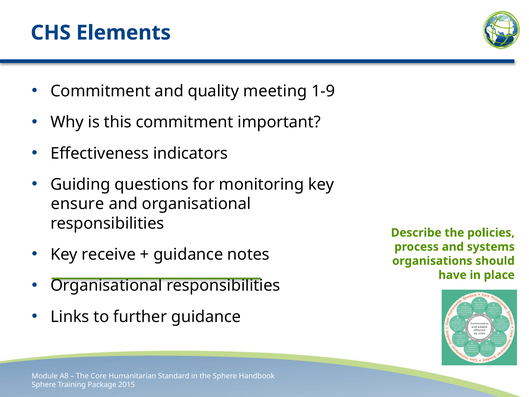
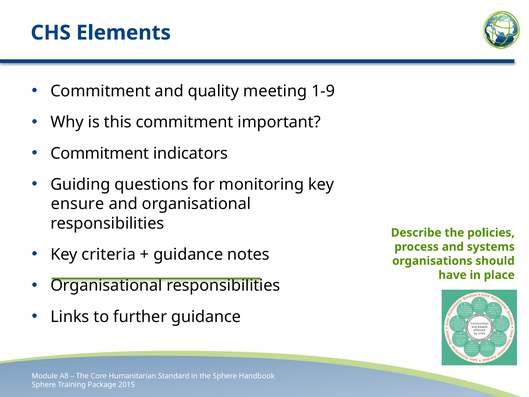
Effectiveness: Effectiveness -> Commitment (100, 153)
receive: receive -> criteria (109, 254)
